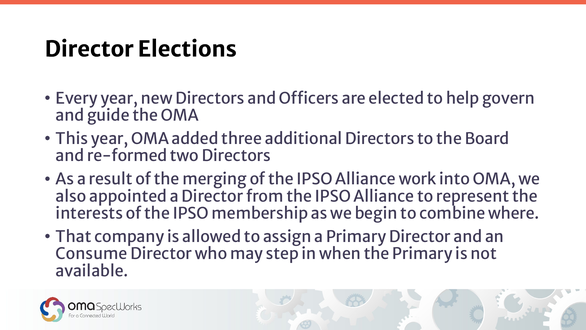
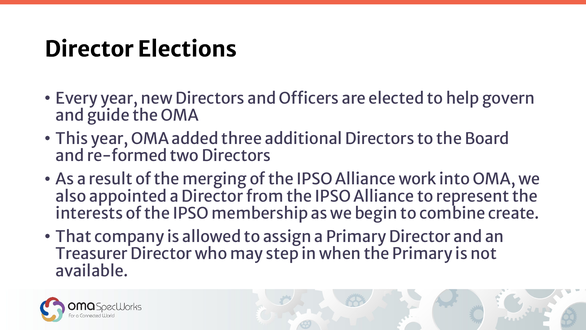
where: where -> create (514, 213)
Consume: Consume -> Treasurer (92, 254)
